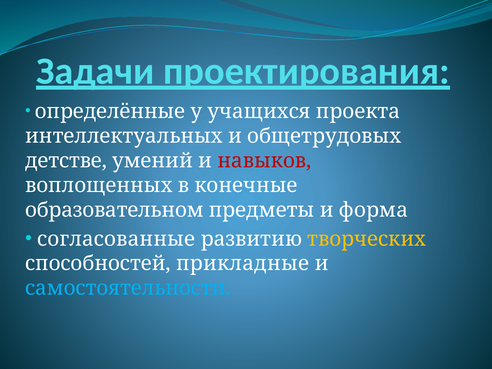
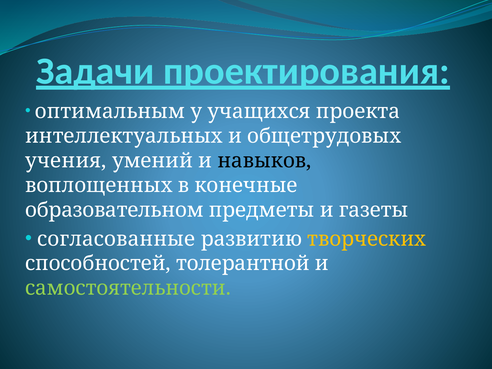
определённые: определённые -> оптимальным (110, 112)
детстве: детстве -> учения (66, 161)
навыков colour: red -> black (264, 161)
форма: форма -> газеты (374, 210)
прикладные: прикладные -> толерантной (243, 264)
самостоятельности colour: light blue -> light green (128, 288)
